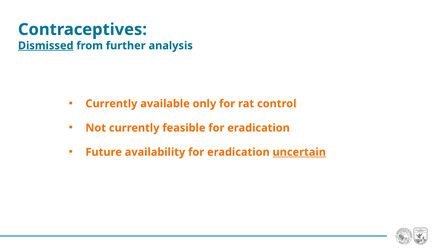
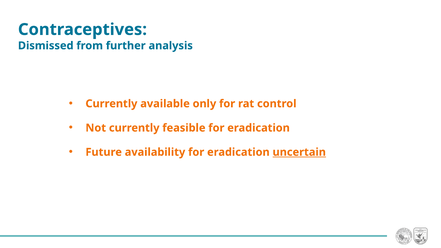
Dismissed underline: present -> none (46, 46)
